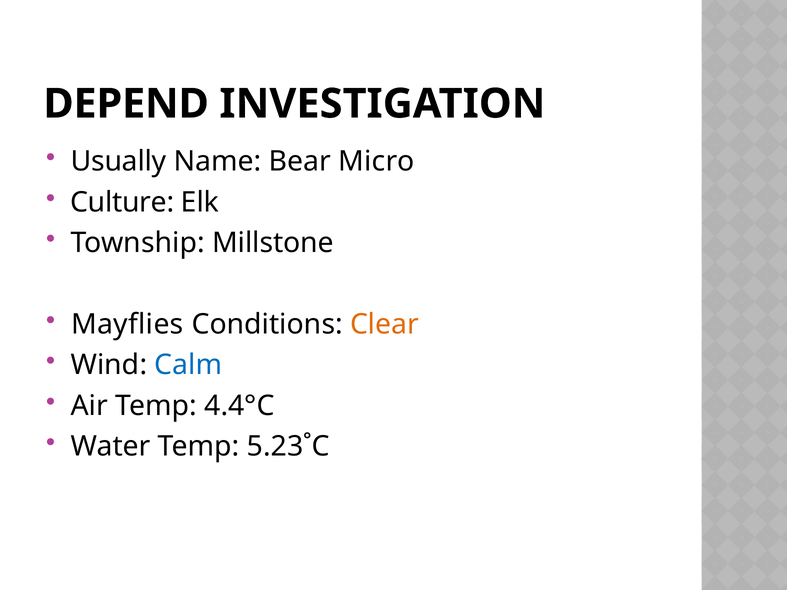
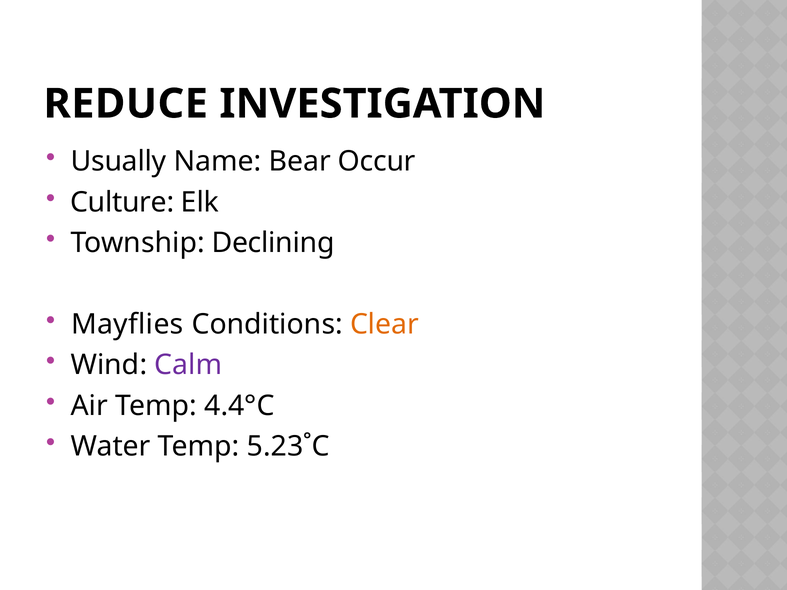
DEPEND: DEPEND -> REDUCE (126, 104)
Micro: Micro -> Occur (377, 162)
Millstone: Millstone -> Declining (273, 243)
Calm colour: blue -> purple (188, 365)
